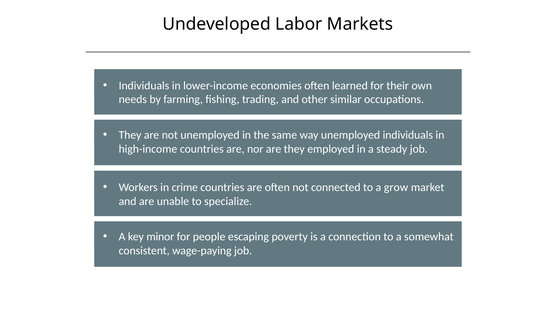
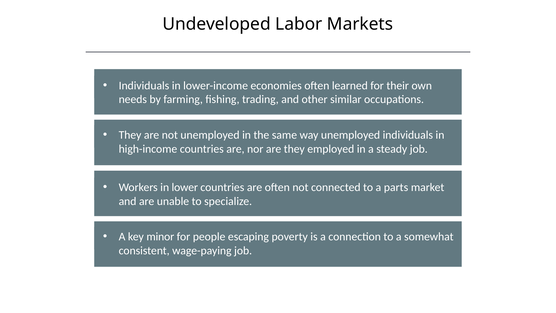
crime: crime -> lower (185, 187)
grow: grow -> parts (396, 187)
